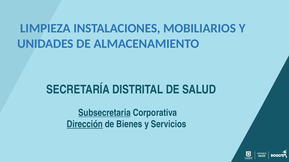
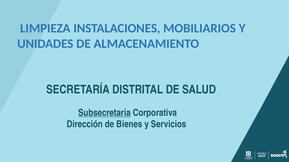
Dirección underline: present -> none (85, 125)
